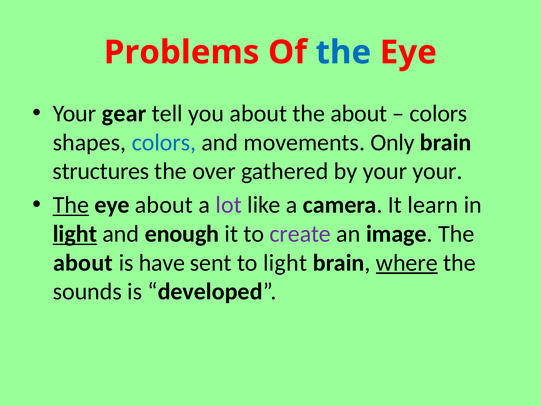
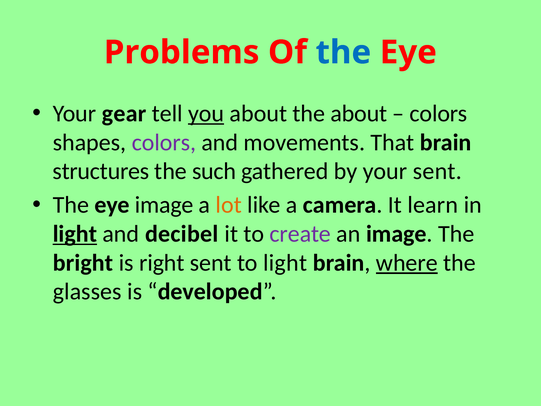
you underline: none -> present (206, 113)
colors colour: blue -> purple (164, 142)
Only: Only -> That (392, 142)
over: over -> such (214, 171)
your your: your -> sent (437, 171)
The underline: present -> none (71, 205)
eye about: about -> image (164, 205)
lot colour: purple -> orange (229, 205)
enough: enough -> decibel (182, 234)
about: about -> bright (83, 263)
have: have -> right (162, 263)
sounds: sounds -> glasses (87, 291)
